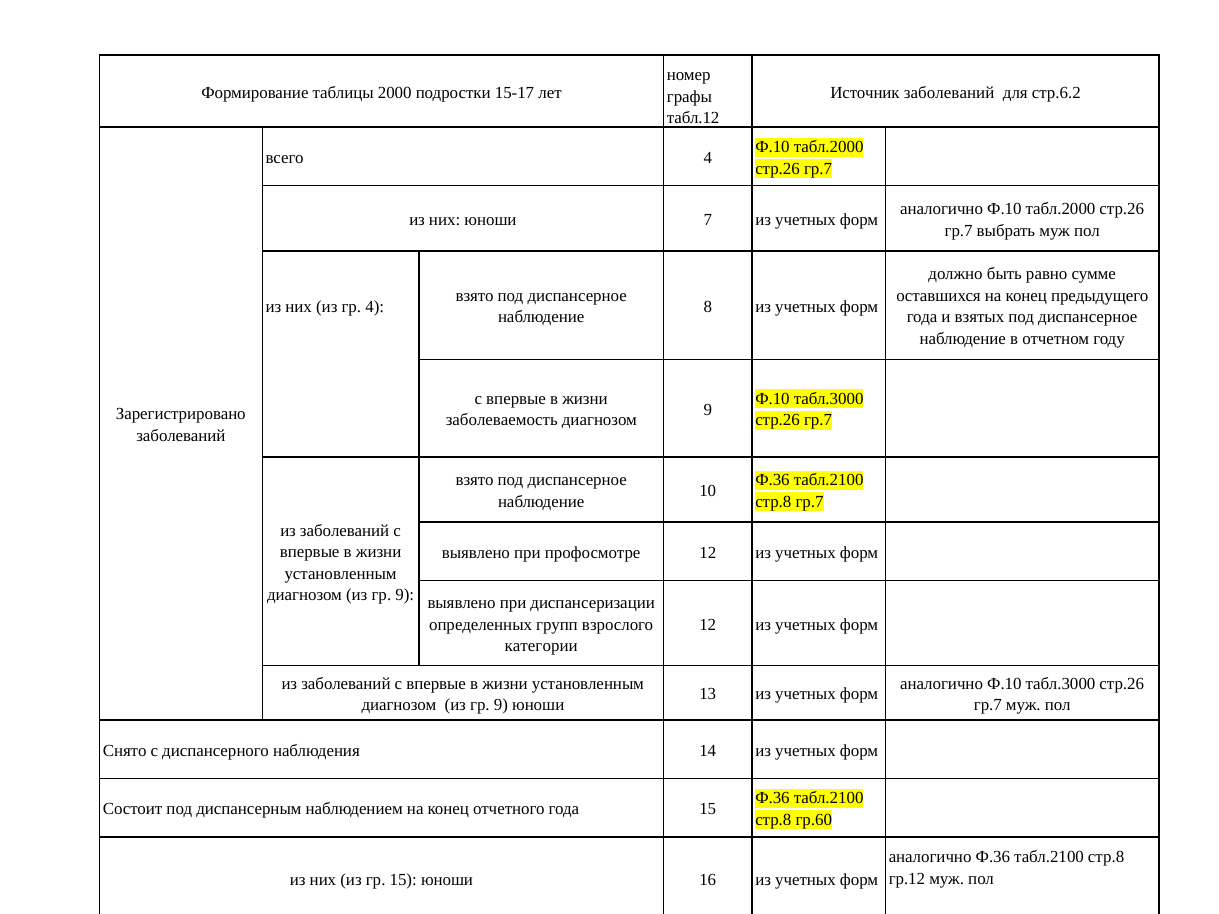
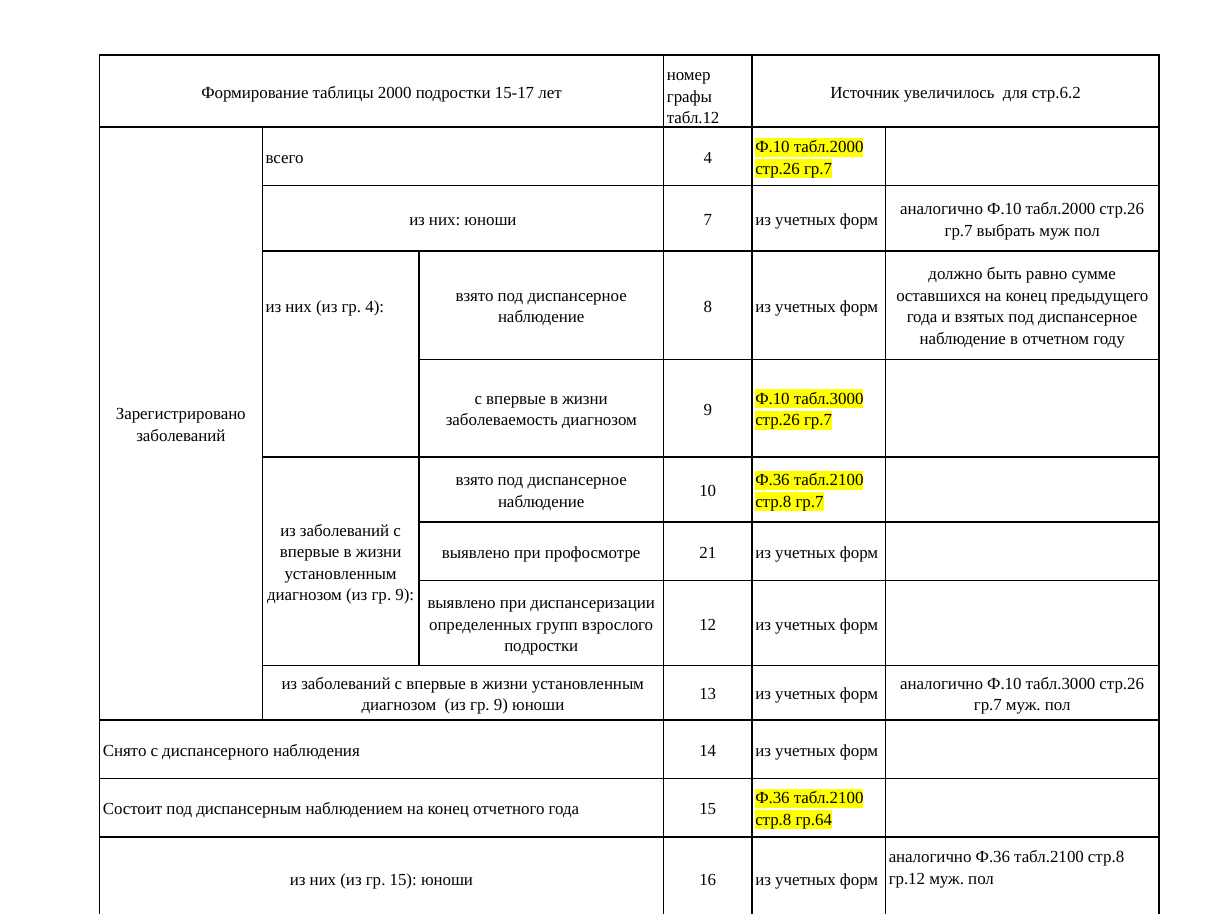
Источник заболеваний: заболеваний -> увеличилось (949, 93)
профосмотре 12: 12 -> 21 (708, 553)
категории: категории -> подростки (541, 646)
гр.60: гр.60 -> гр.64 (814, 820)
